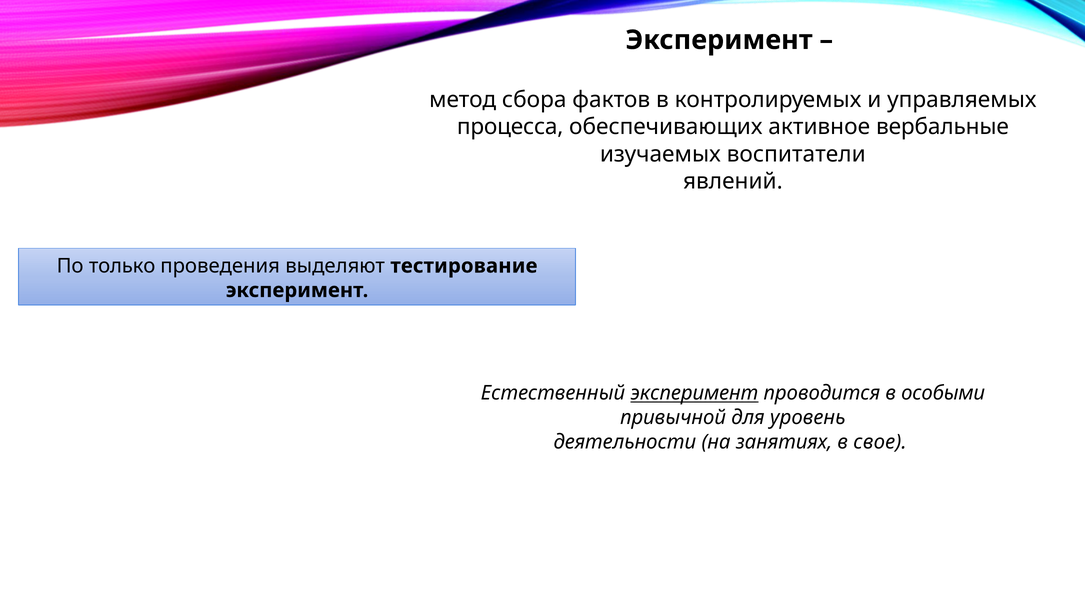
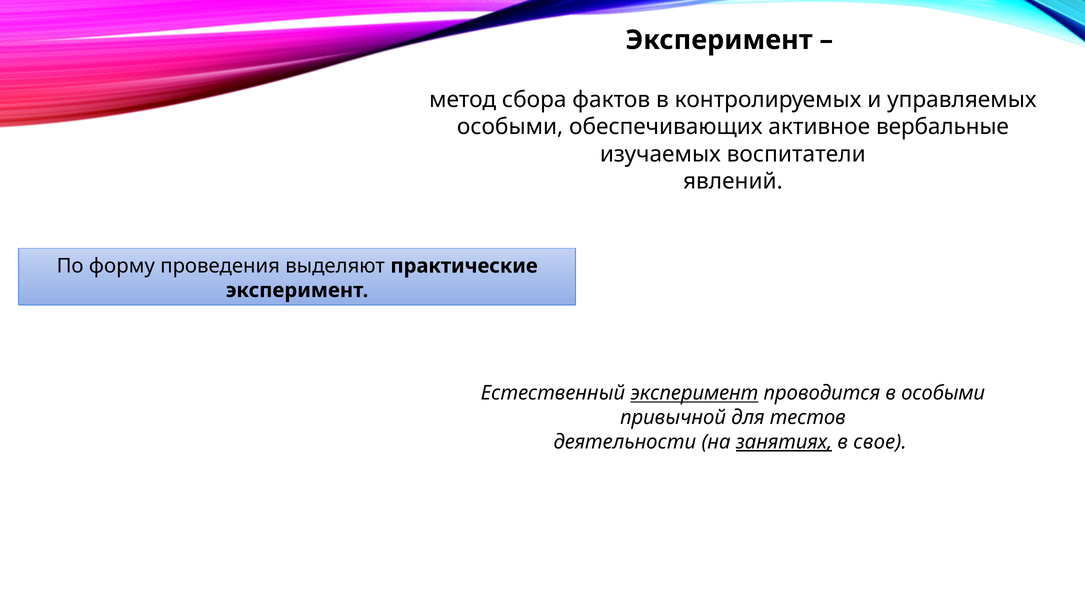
процесса: процесса -> особыми (510, 127)
только: только -> форму (122, 266)
тестирование: тестирование -> практические (464, 266)
уровень: уровень -> тестов (808, 418)
занятиях underline: none -> present (784, 442)
